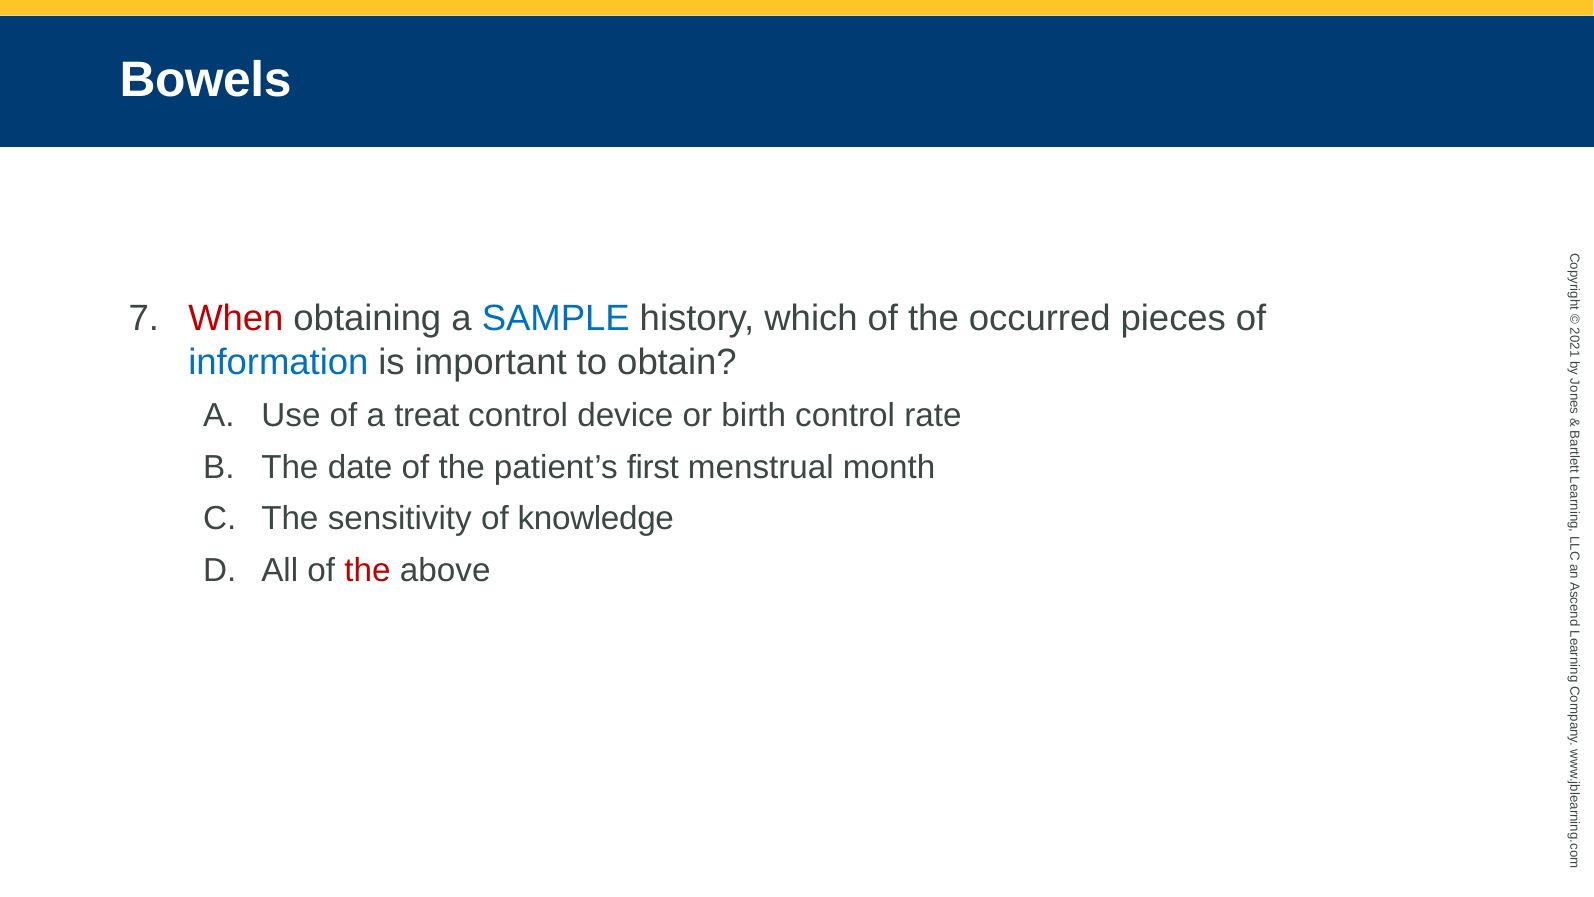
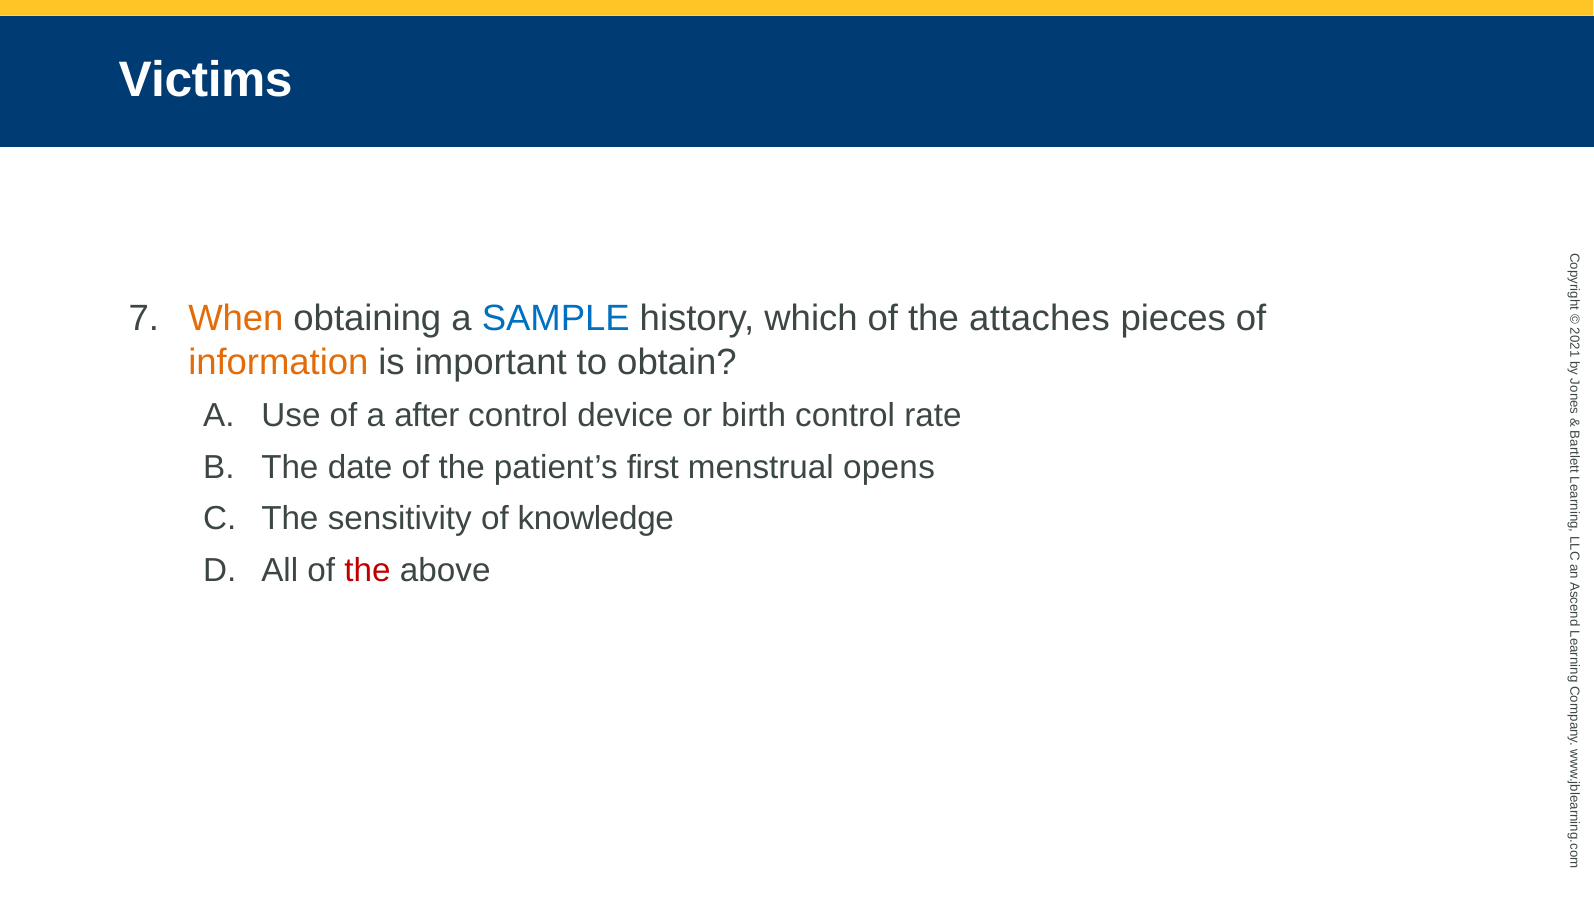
Bowels: Bowels -> Victims (206, 80)
When colour: red -> orange (236, 319)
occurred: occurred -> attaches (1040, 319)
information colour: blue -> orange (278, 362)
treat: treat -> after (427, 416)
month: month -> opens (889, 467)
